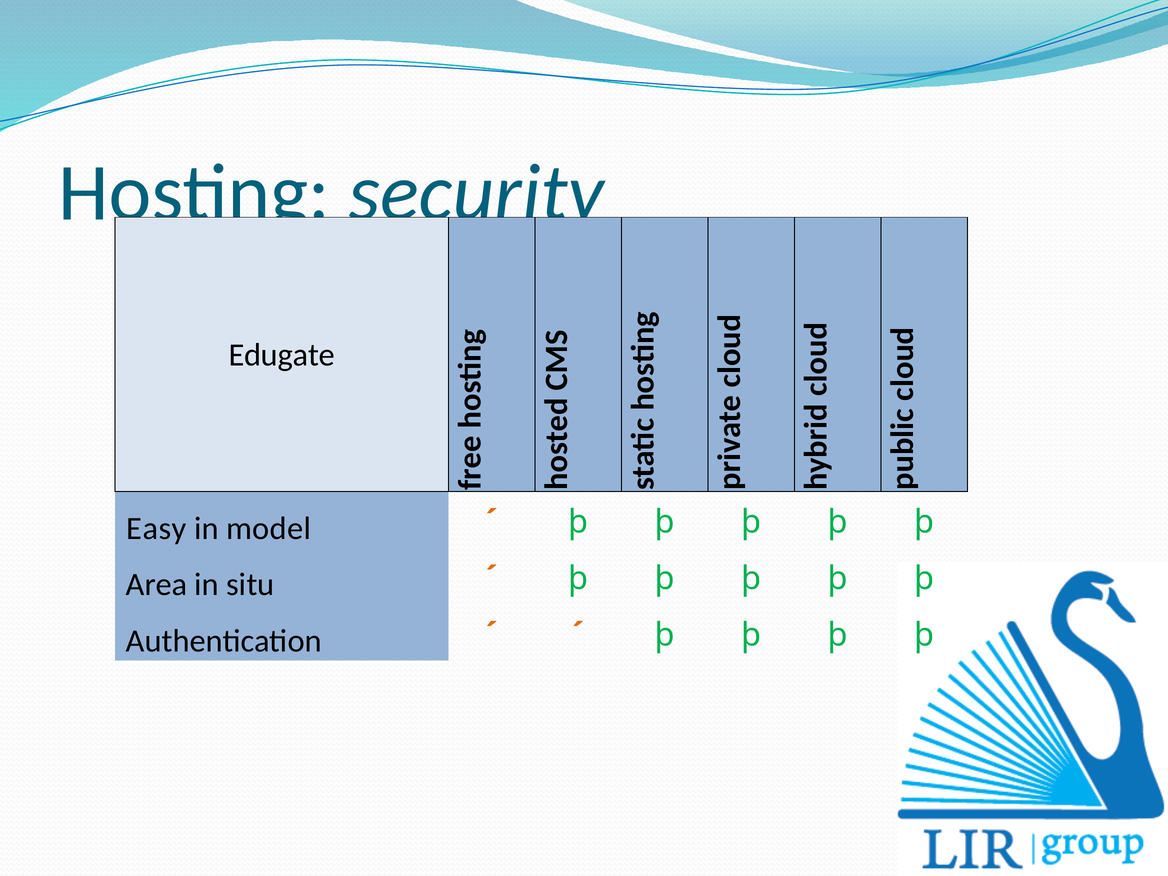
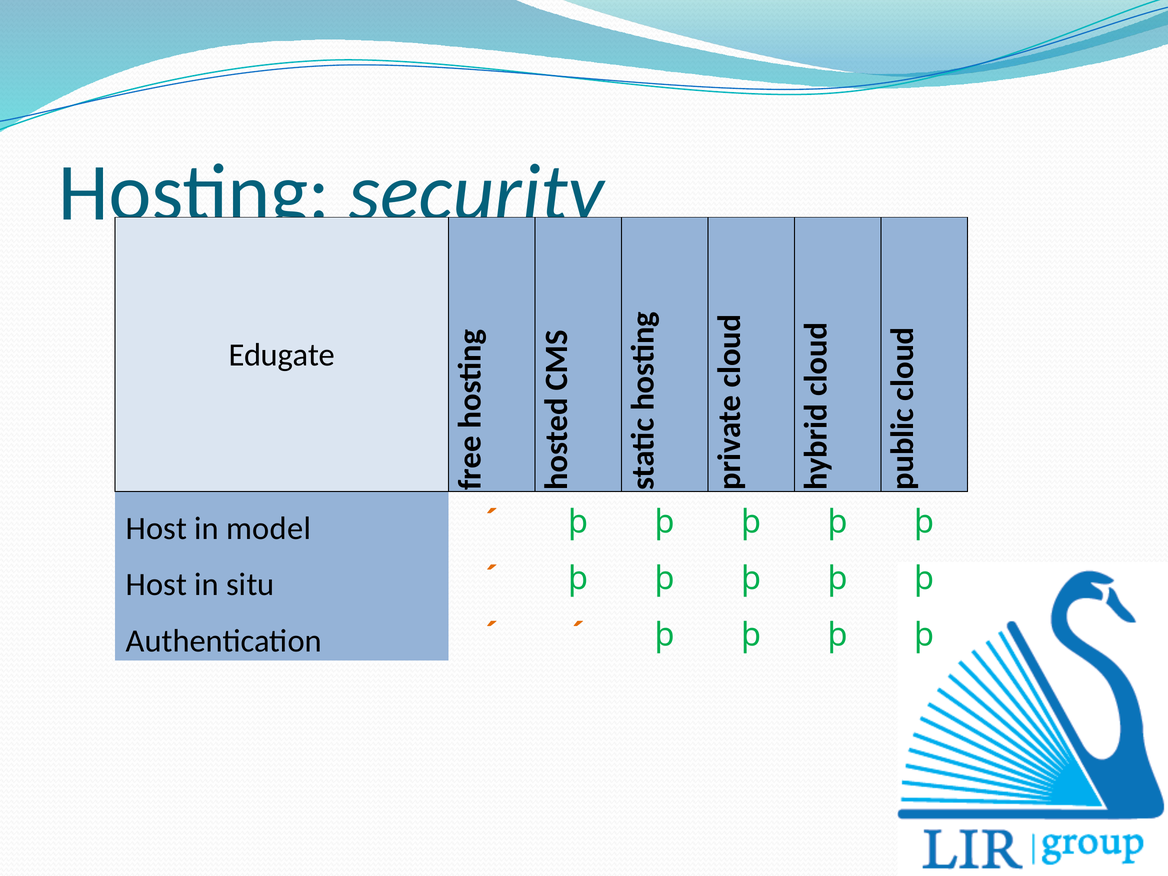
Easy: Easy -> Host (156, 528)
Area: Area -> Host (156, 585)
